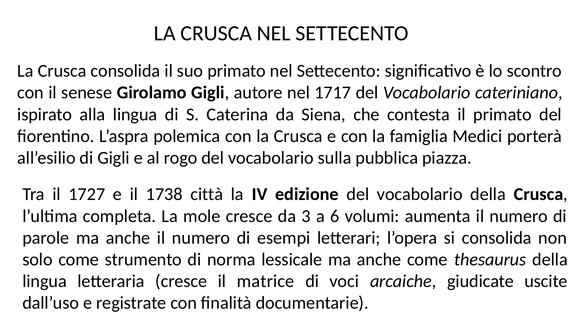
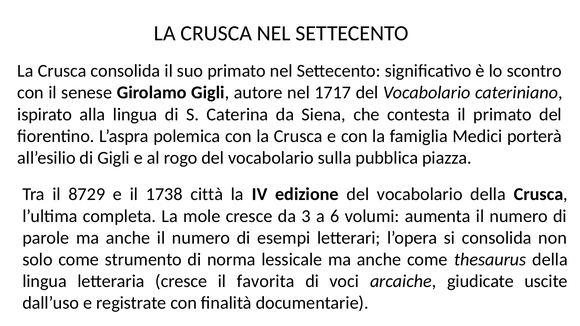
1727: 1727 -> 8729 (87, 194)
matrice: matrice -> favorita (266, 281)
